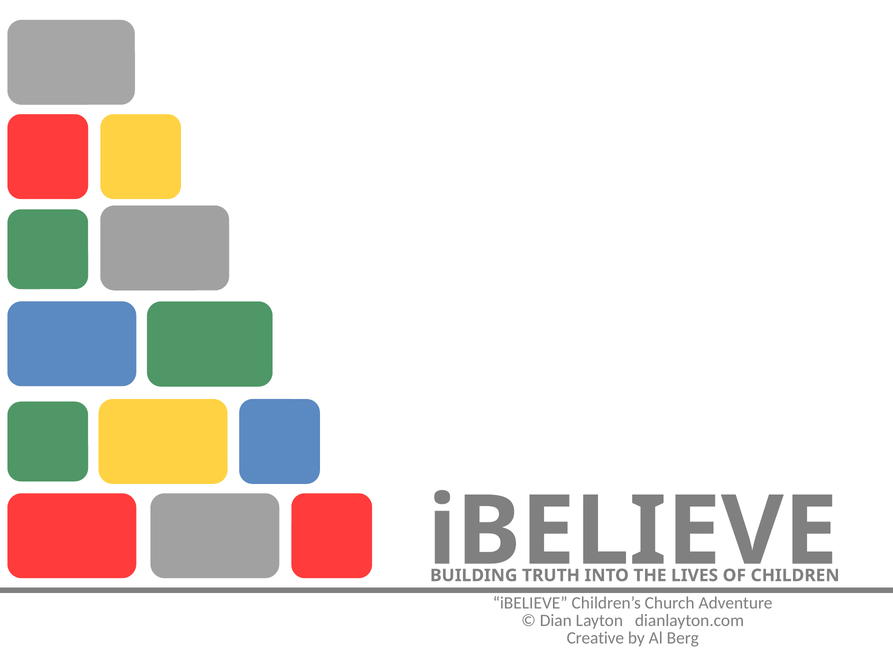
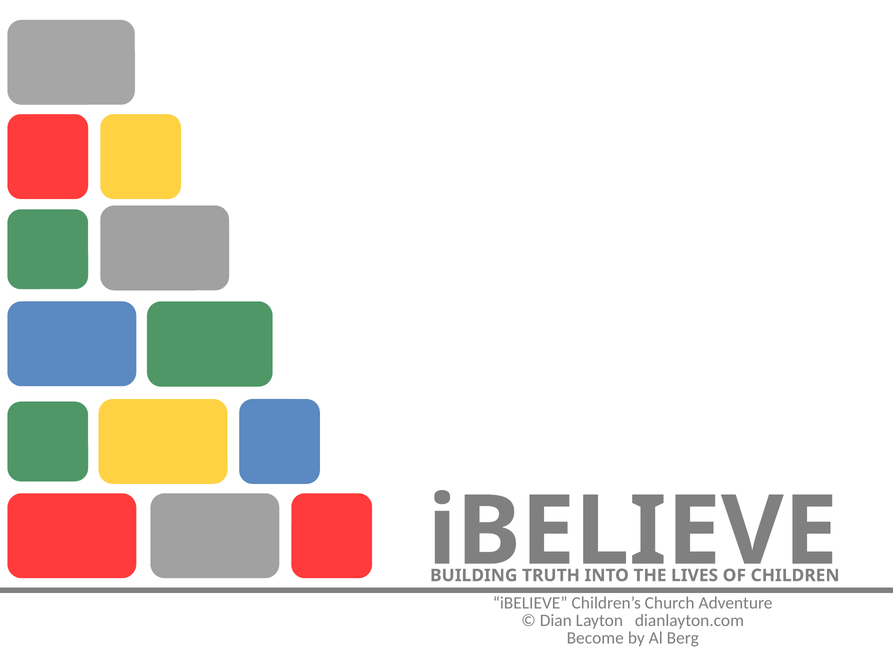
Creative: Creative -> Become (595, 638)
